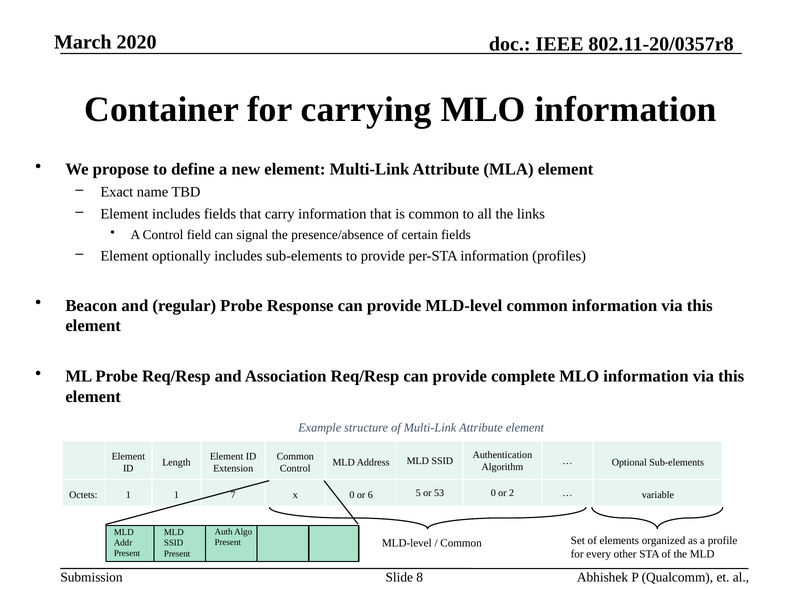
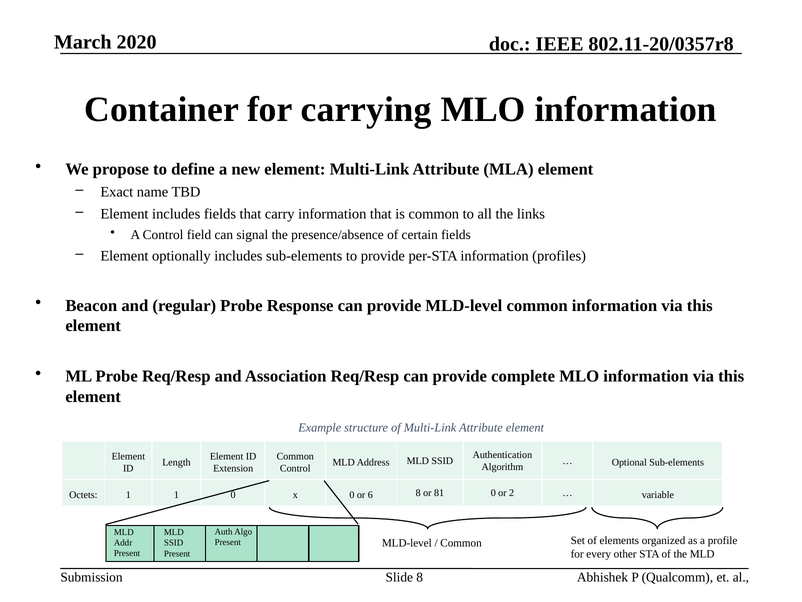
1 7: 7 -> 0 (233, 494)
6 5: 5 -> 8 (418, 493)
53: 53 -> 81 (439, 493)
